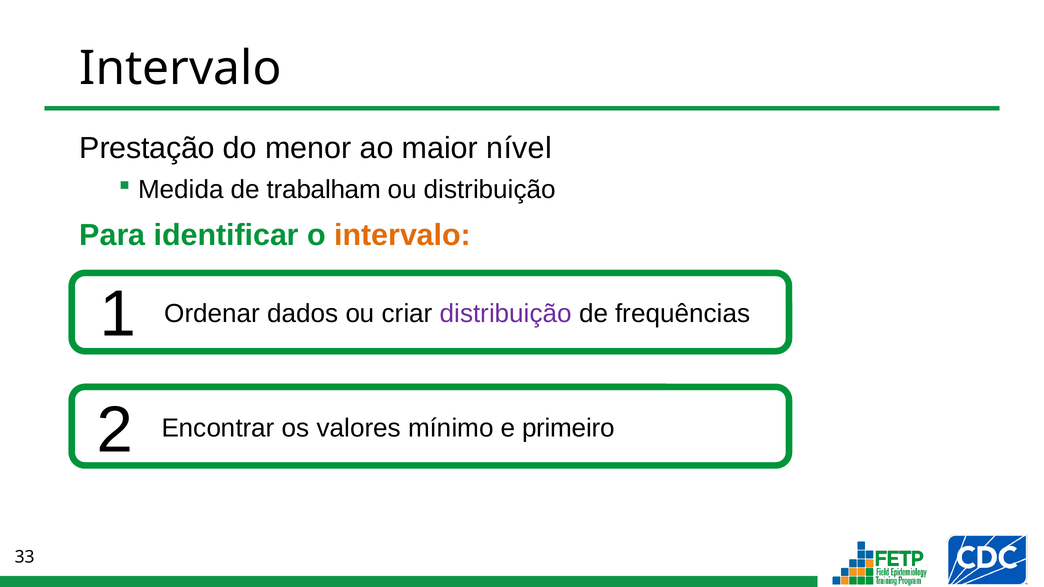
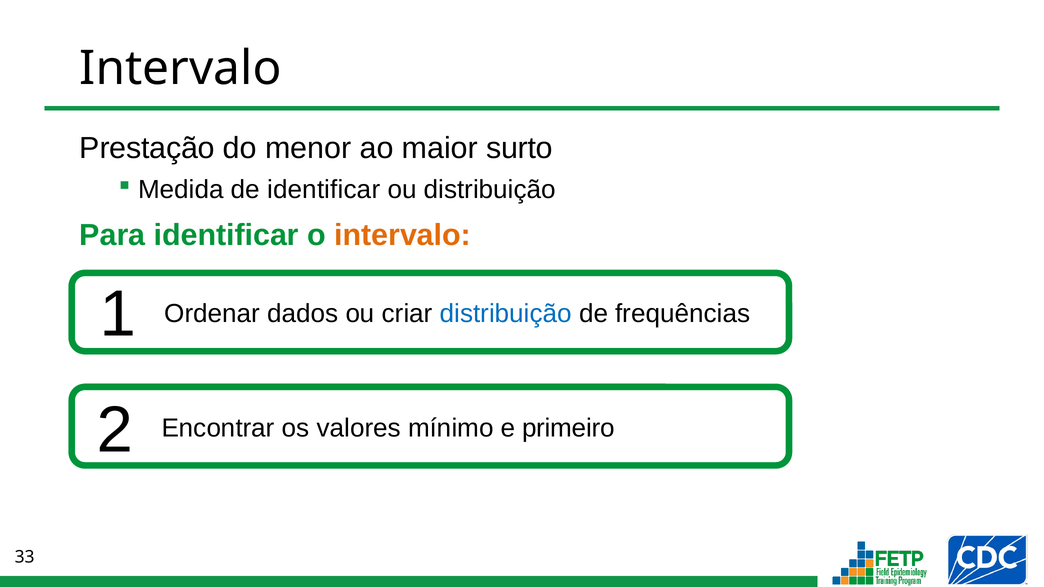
nível: nível -> surto (519, 148)
de trabalham: trabalham -> identificar (324, 190)
distribuição colour: purple -> blue (506, 314)
